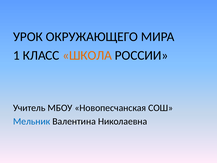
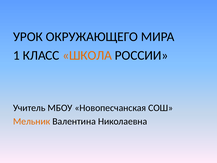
Мельник colour: blue -> orange (32, 121)
